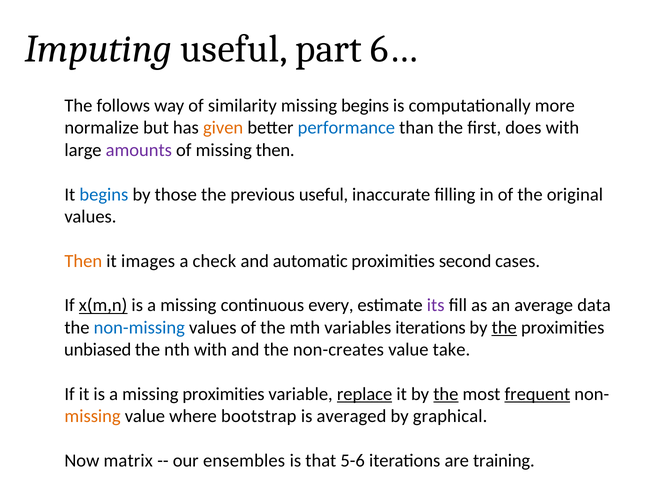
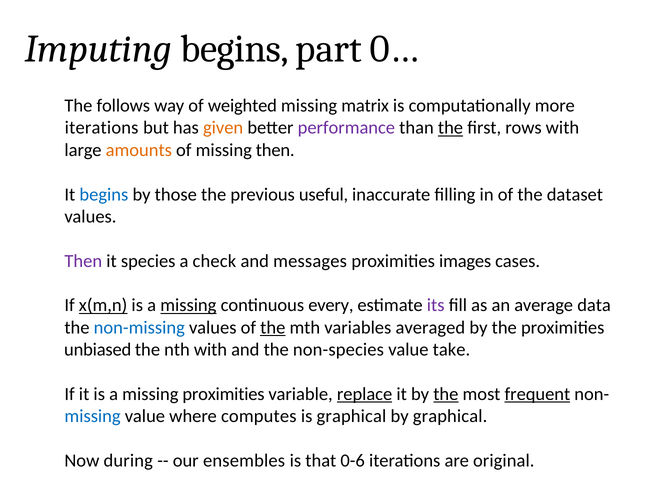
Imputing useful: useful -> begins (234, 49)
6…: 6… -> 0… (394, 49)
similarity: similarity -> weighted (242, 106)
missing begins: begins -> matrix (365, 106)
normalize: normalize -> iterations (102, 128)
performance colour: blue -> purple (346, 128)
the underline: none -> present (450, 128)
does: does -> rows (523, 128)
amounts colour: purple -> orange (139, 150)
original: original -> dataset (575, 195)
Then colour: orange -> purple (83, 261)
images: images -> species (148, 261)
automatic: automatic -> messages (310, 261)
second: second -> images (465, 261)
missing underline: none -> present (188, 306)
the underline: none -> present (273, 328)
variables iterations: iterations -> averaged (430, 328)
the underline: present -> none (504, 328)
non-creates: non-creates -> non-species (338, 350)
missing colour: orange -> blue (93, 417)
bootstrap: bootstrap -> computes (259, 417)
is averaged: averaged -> graphical (351, 417)
matrix: matrix -> during (128, 461)
5-6: 5-6 -> 0-6 (353, 461)
training: training -> original (504, 461)
